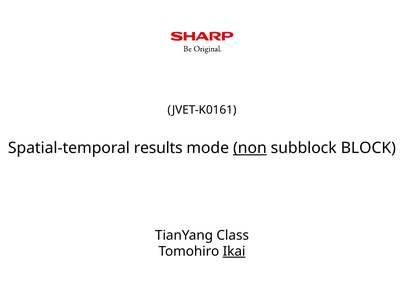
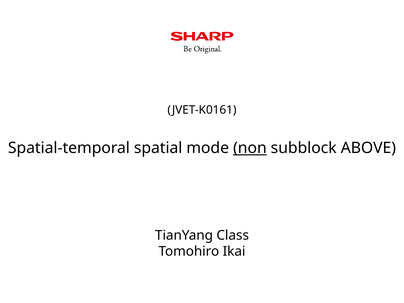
results: results -> spatial (158, 148)
BLOCK: BLOCK -> ABOVE (368, 148)
Ikai underline: present -> none (234, 251)
